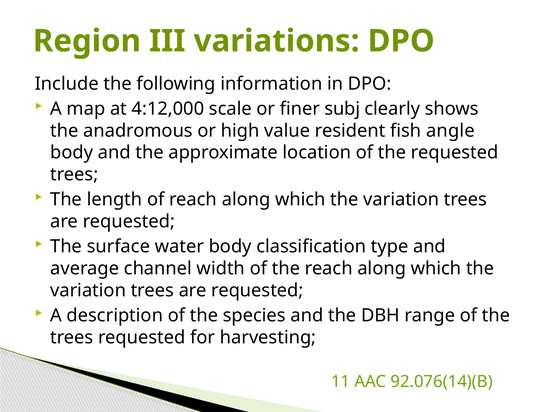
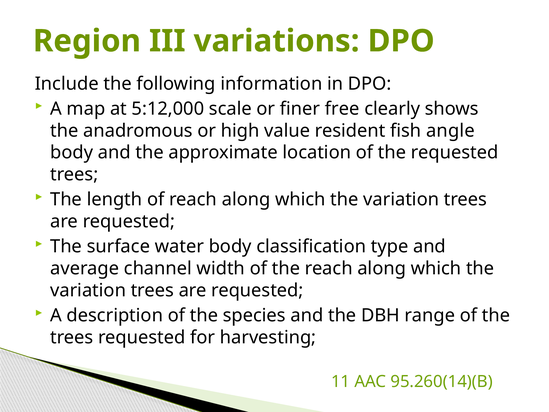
4:12,000: 4:12,000 -> 5:12,000 (168, 109)
subj: subj -> free (342, 109)
92.076(14)(B: 92.076(14)(B -> 95.260(14)(B (442, 381)
